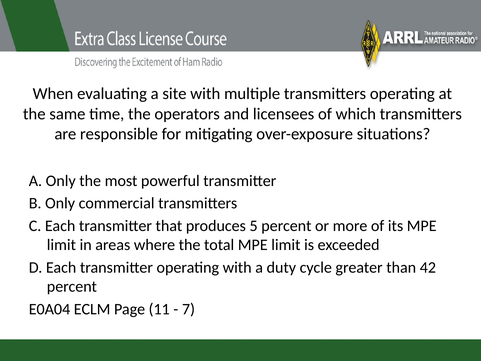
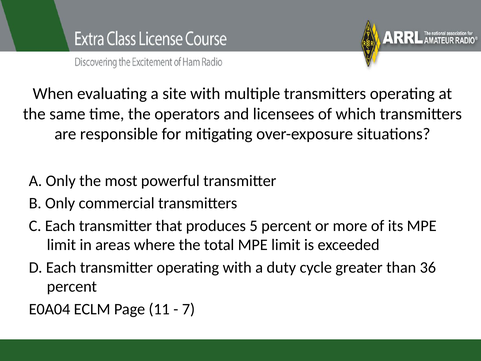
42: 42 -> 36 (428, 267)
